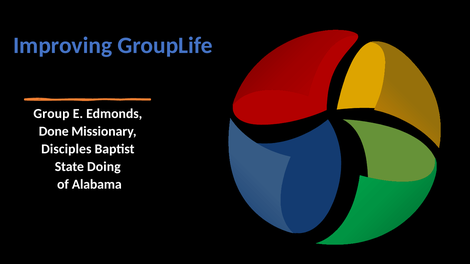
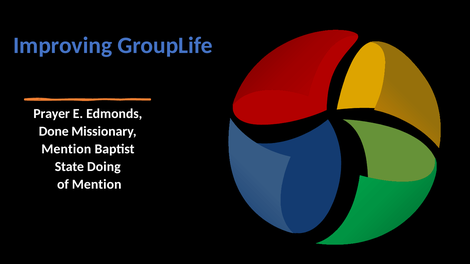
Group: Group -> Prayer (52, 114)
Disciples: Disciples -> Mention (66, 149)
of Alabama: Alabama -> Mention (97, 185)
